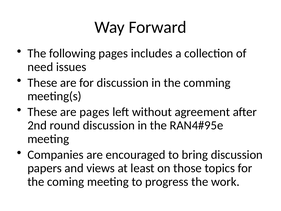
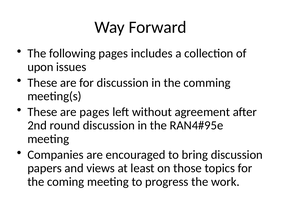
need: need -> upon (40, 67)
